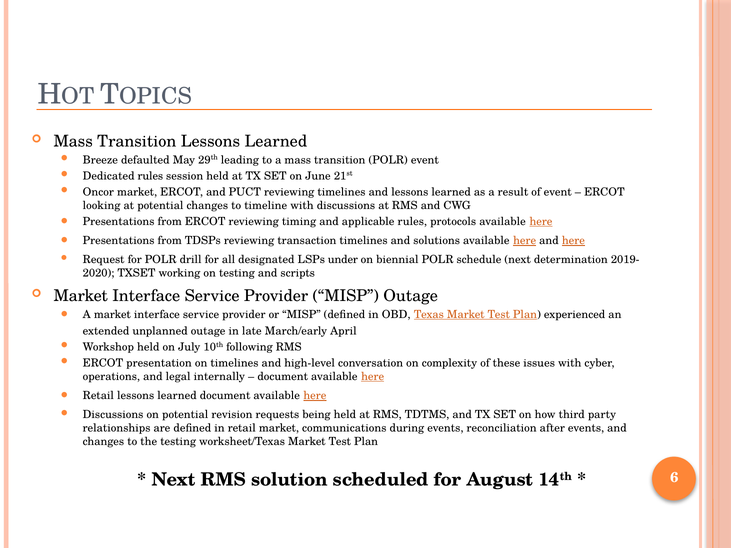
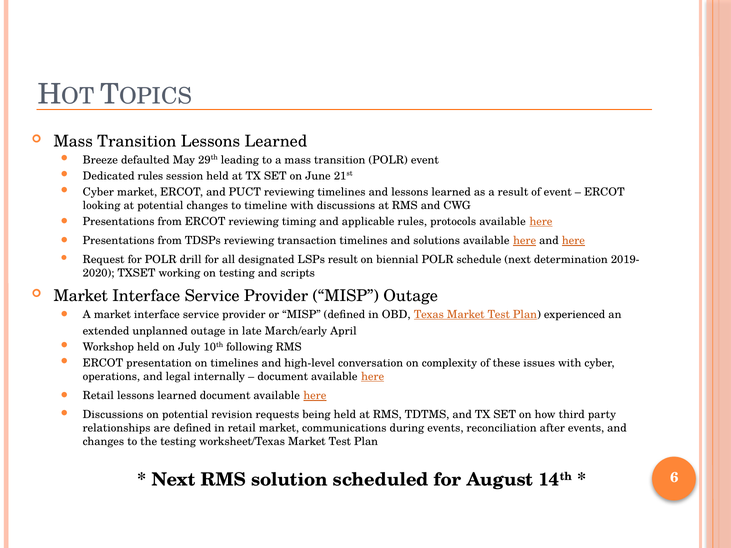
Oncor: Oncor -> Cyber (98, 192)
LSPs under: under -> result (343, 260)
